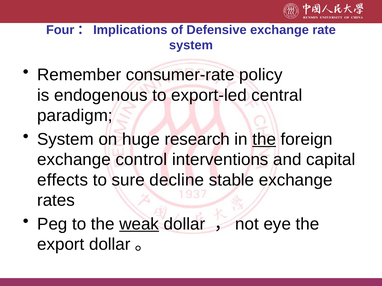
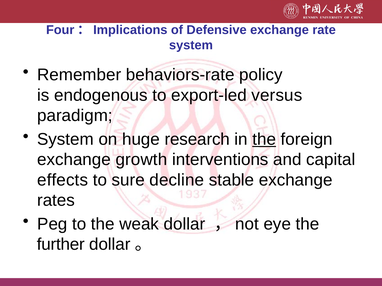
consumer-rate: consumer-rate -> behaviors-rate (180, 75)
central: central -> versus (277, 95)
control: control -> growth (141, 160)
weak underline: present -> none (139, 224)
export: export -> further (61, 245)
